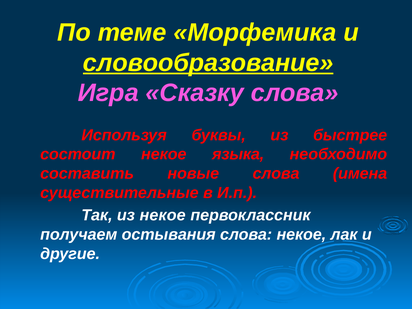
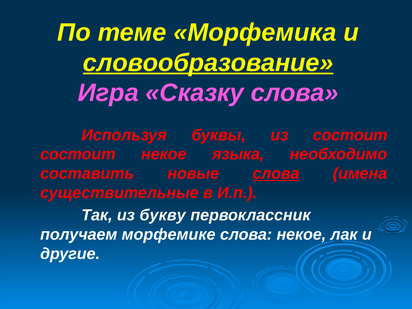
из быстрее: быстрее -> состоит (350, 135)
слова underline: none -> present (276, 174)
из некое: некое -> букву (163, 215)
остывания: остывания -> морфемике (169, 235)
